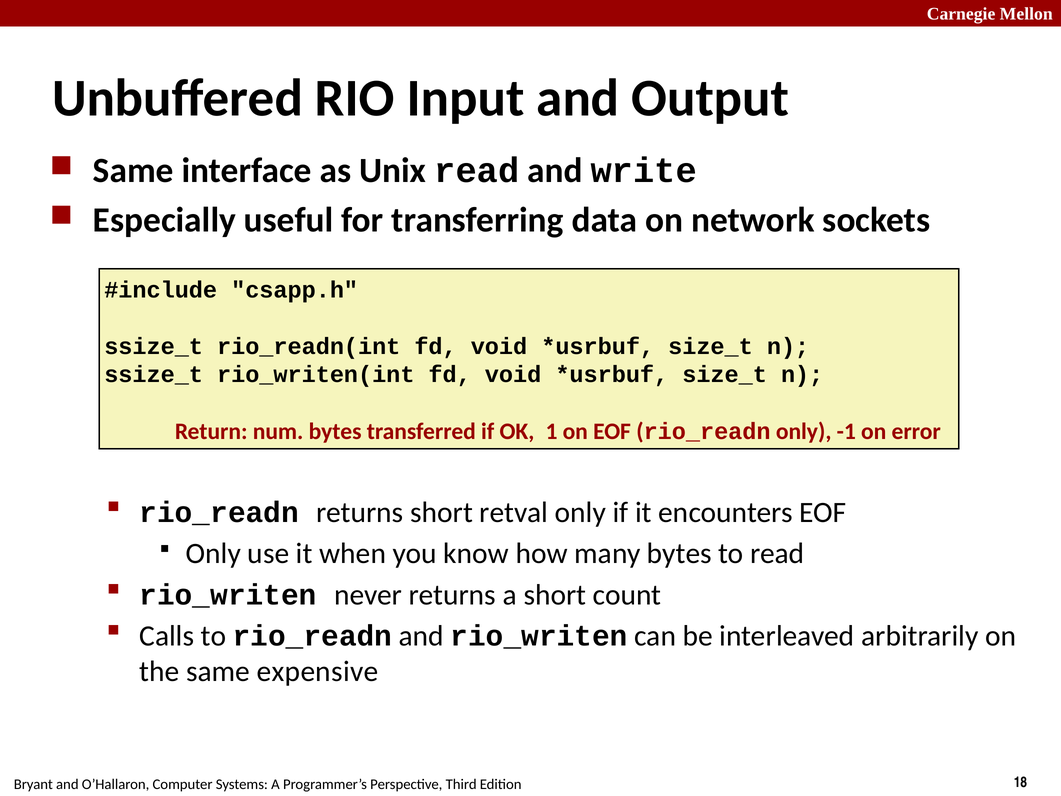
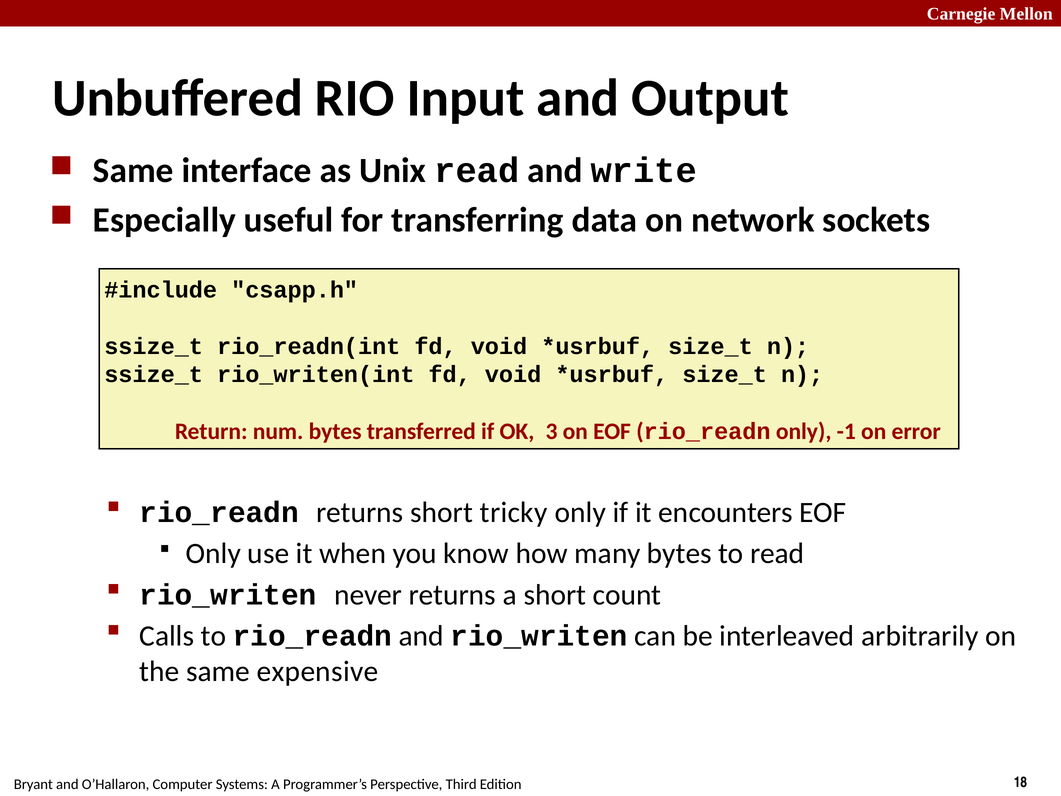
1: 1 -> 3 (551, 431)
retval: retval -> tricky (514, 512)
